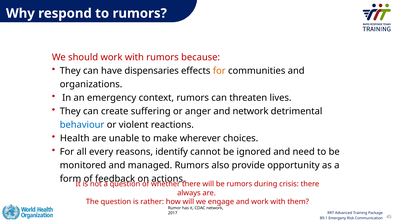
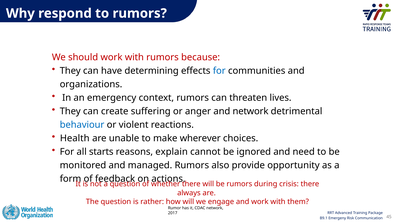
dispensaries: dispensaries -> determining (152, 71)
for colour: orange -> blue (219, 71)
every: every -> starts (101, 152)
identify: identify -> explain (172, 152)
